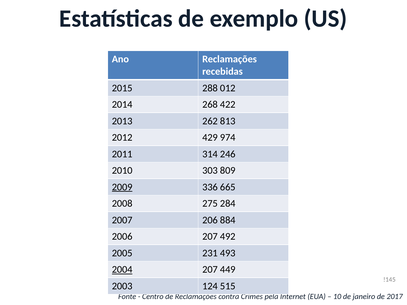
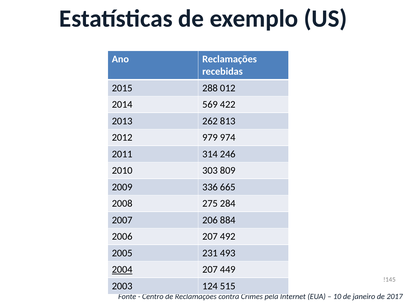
268: 268 -> 569 (210, 105)
429: 429 -> 979 (210, 138)
2009 underline: present -> none (122, 187)
